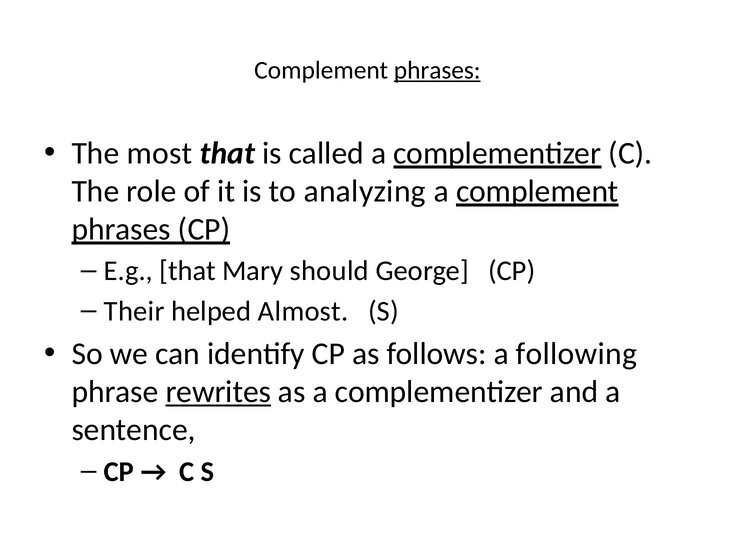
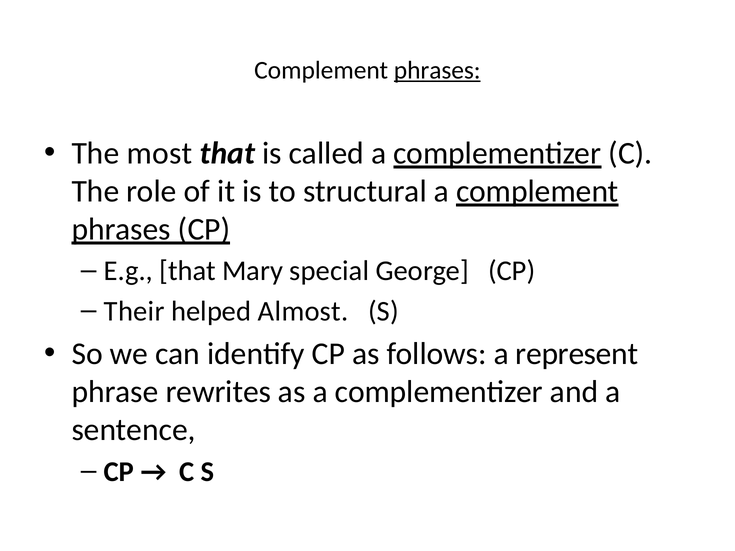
analyzing: analyzing -> structural (365, 192)
should: should -> special (329, 271)
following: following -> represent (577, 354)
rewrites underline: present -> none (218, 392)
